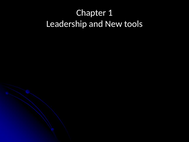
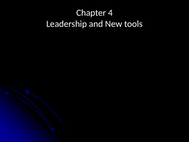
1: 1 -> 4 (110, 13)
